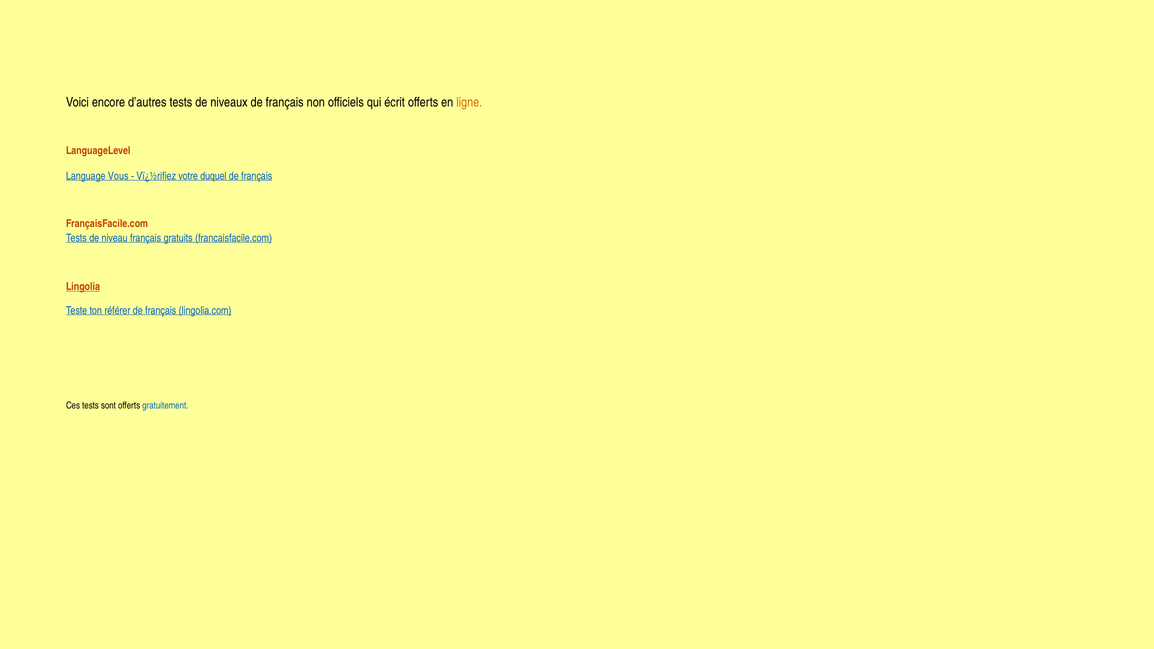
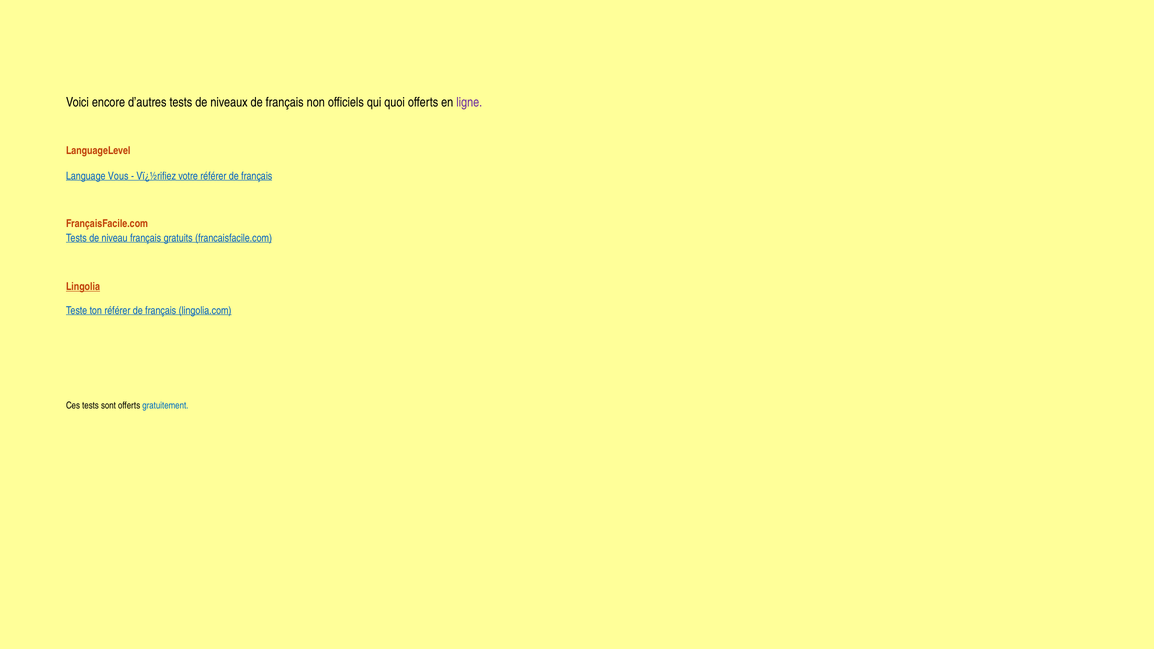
écrit: écrit -> quoi (395, 102)
ligne colour: orange -> purple (469, 102)
votre duquel: duquel -> référer (213, 176)
